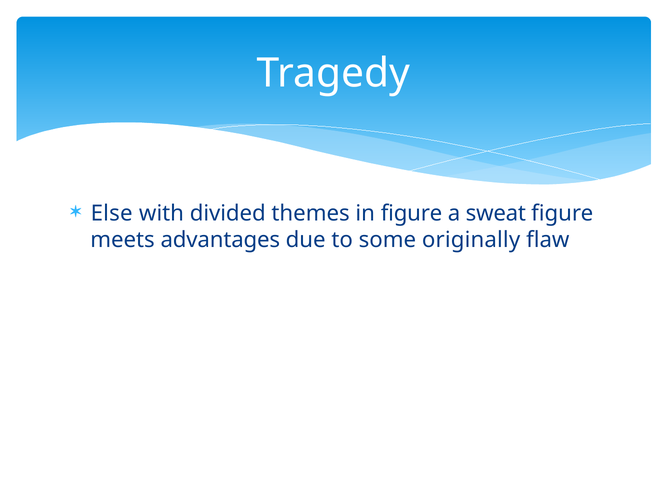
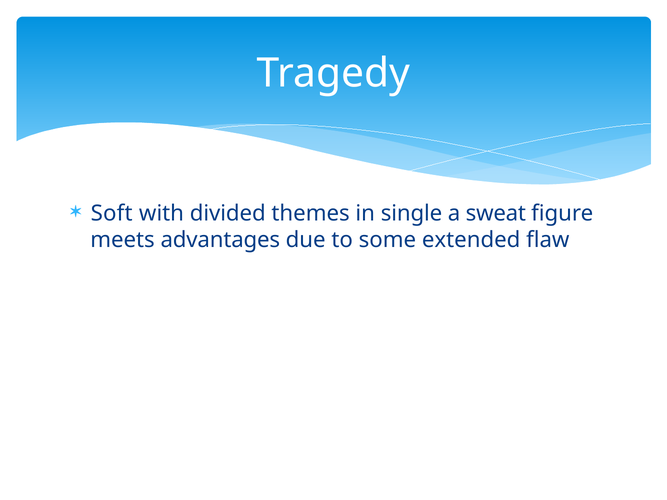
Else: Else -> Soft (112, 213)
in figure: figure -> single (411, 213)
originally: originally -> extended (471, 240)
